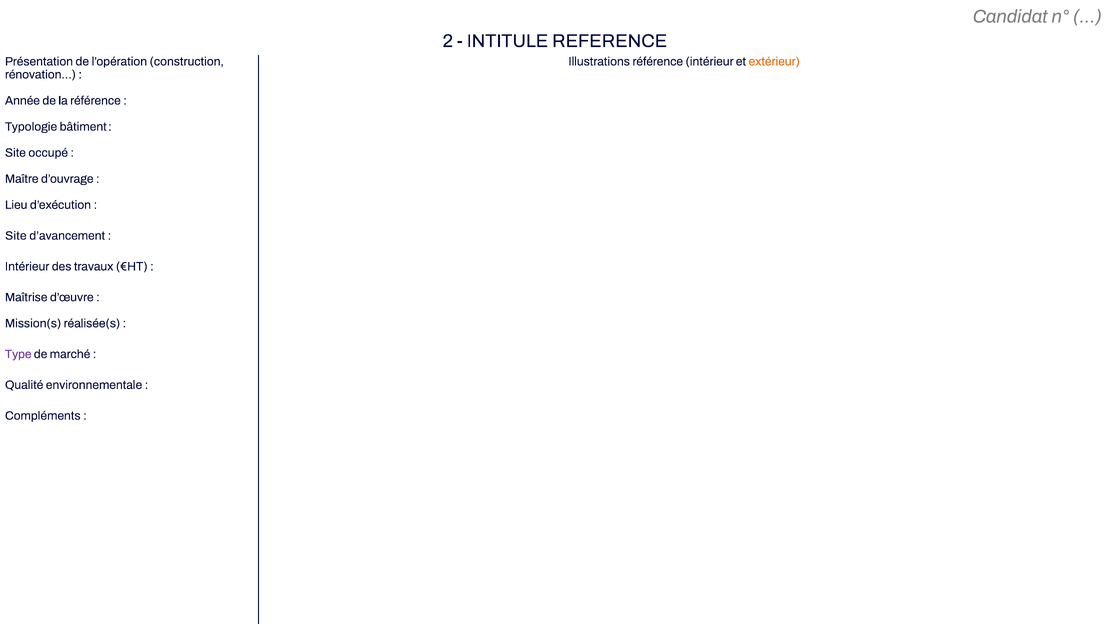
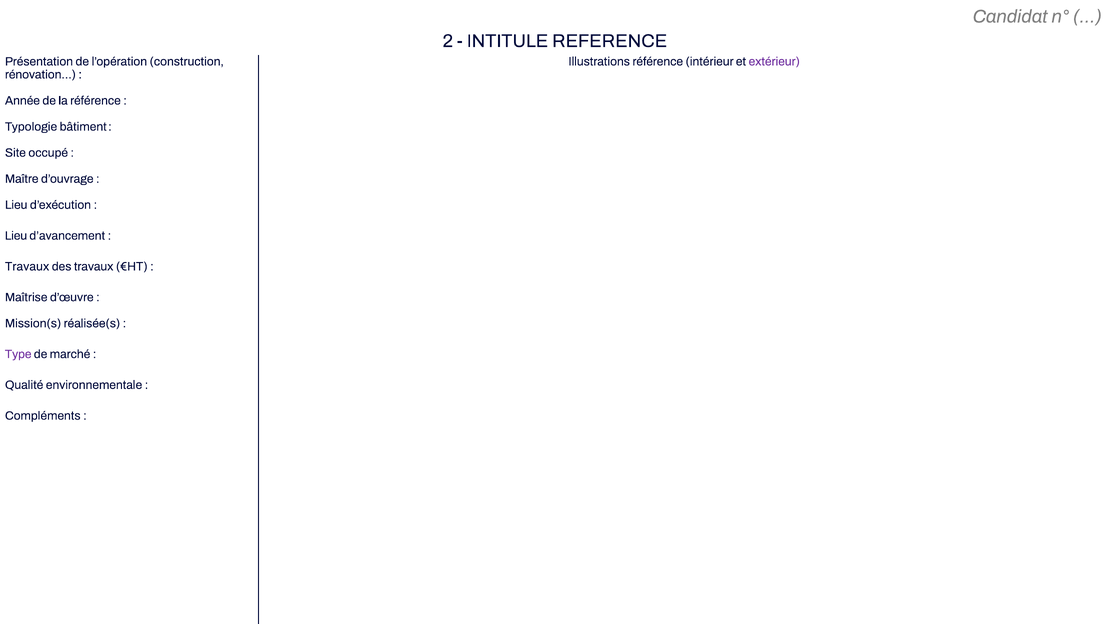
extérieur colour: orange -> purple (774, 61)
Site: Site -> Lieu (16, 236)
Intérieur: Intérieur -> Travaux (27, 267)
